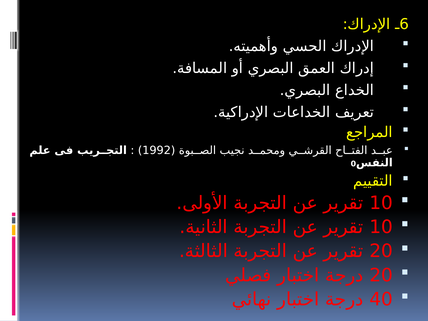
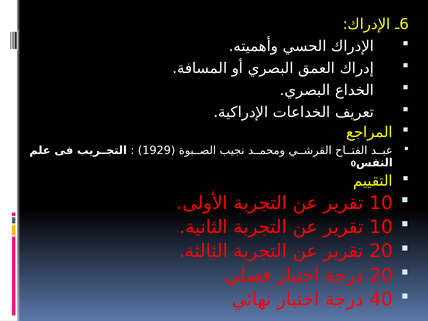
1992: 1992 -> 1929 (157, 150)
